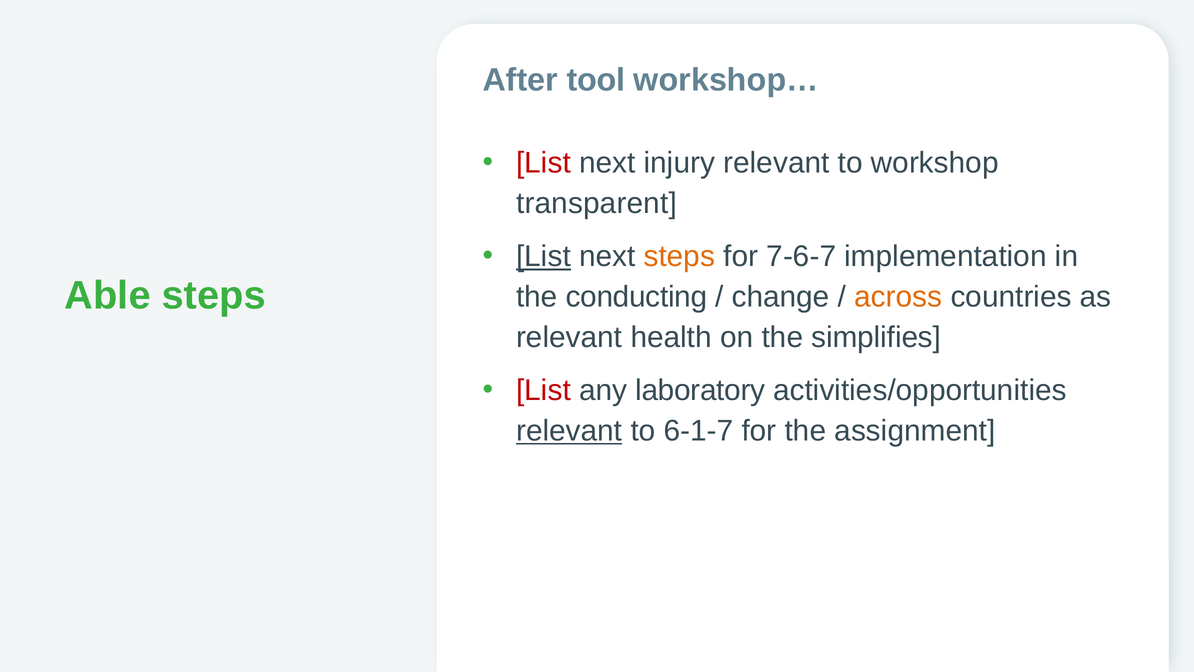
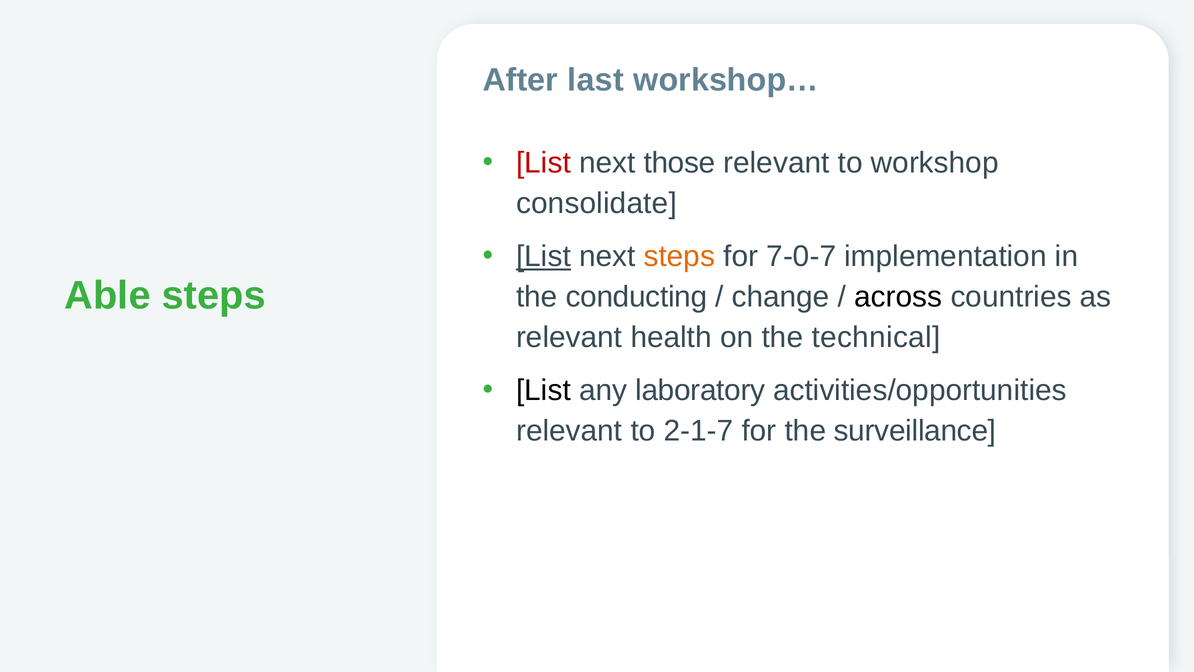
tool: tool -> last (596, 80)
injury: injury -> those (679, 163)
transparent: transparent -> consolidate (596, 203)
7-6-7: 7-6-7 -> 7-0-7 (801, 256)
across colour: orange -> black (898, 297)
simplifies: simplifies -> technical (876, 337)
List colour: red -> black (543, 390)
relevant underline: present -> none (569, 431)
6-1-7: 6-1-7 -> 2-1-7 (699, 431)
assignment: assignment -> surveillance (915, 431)
